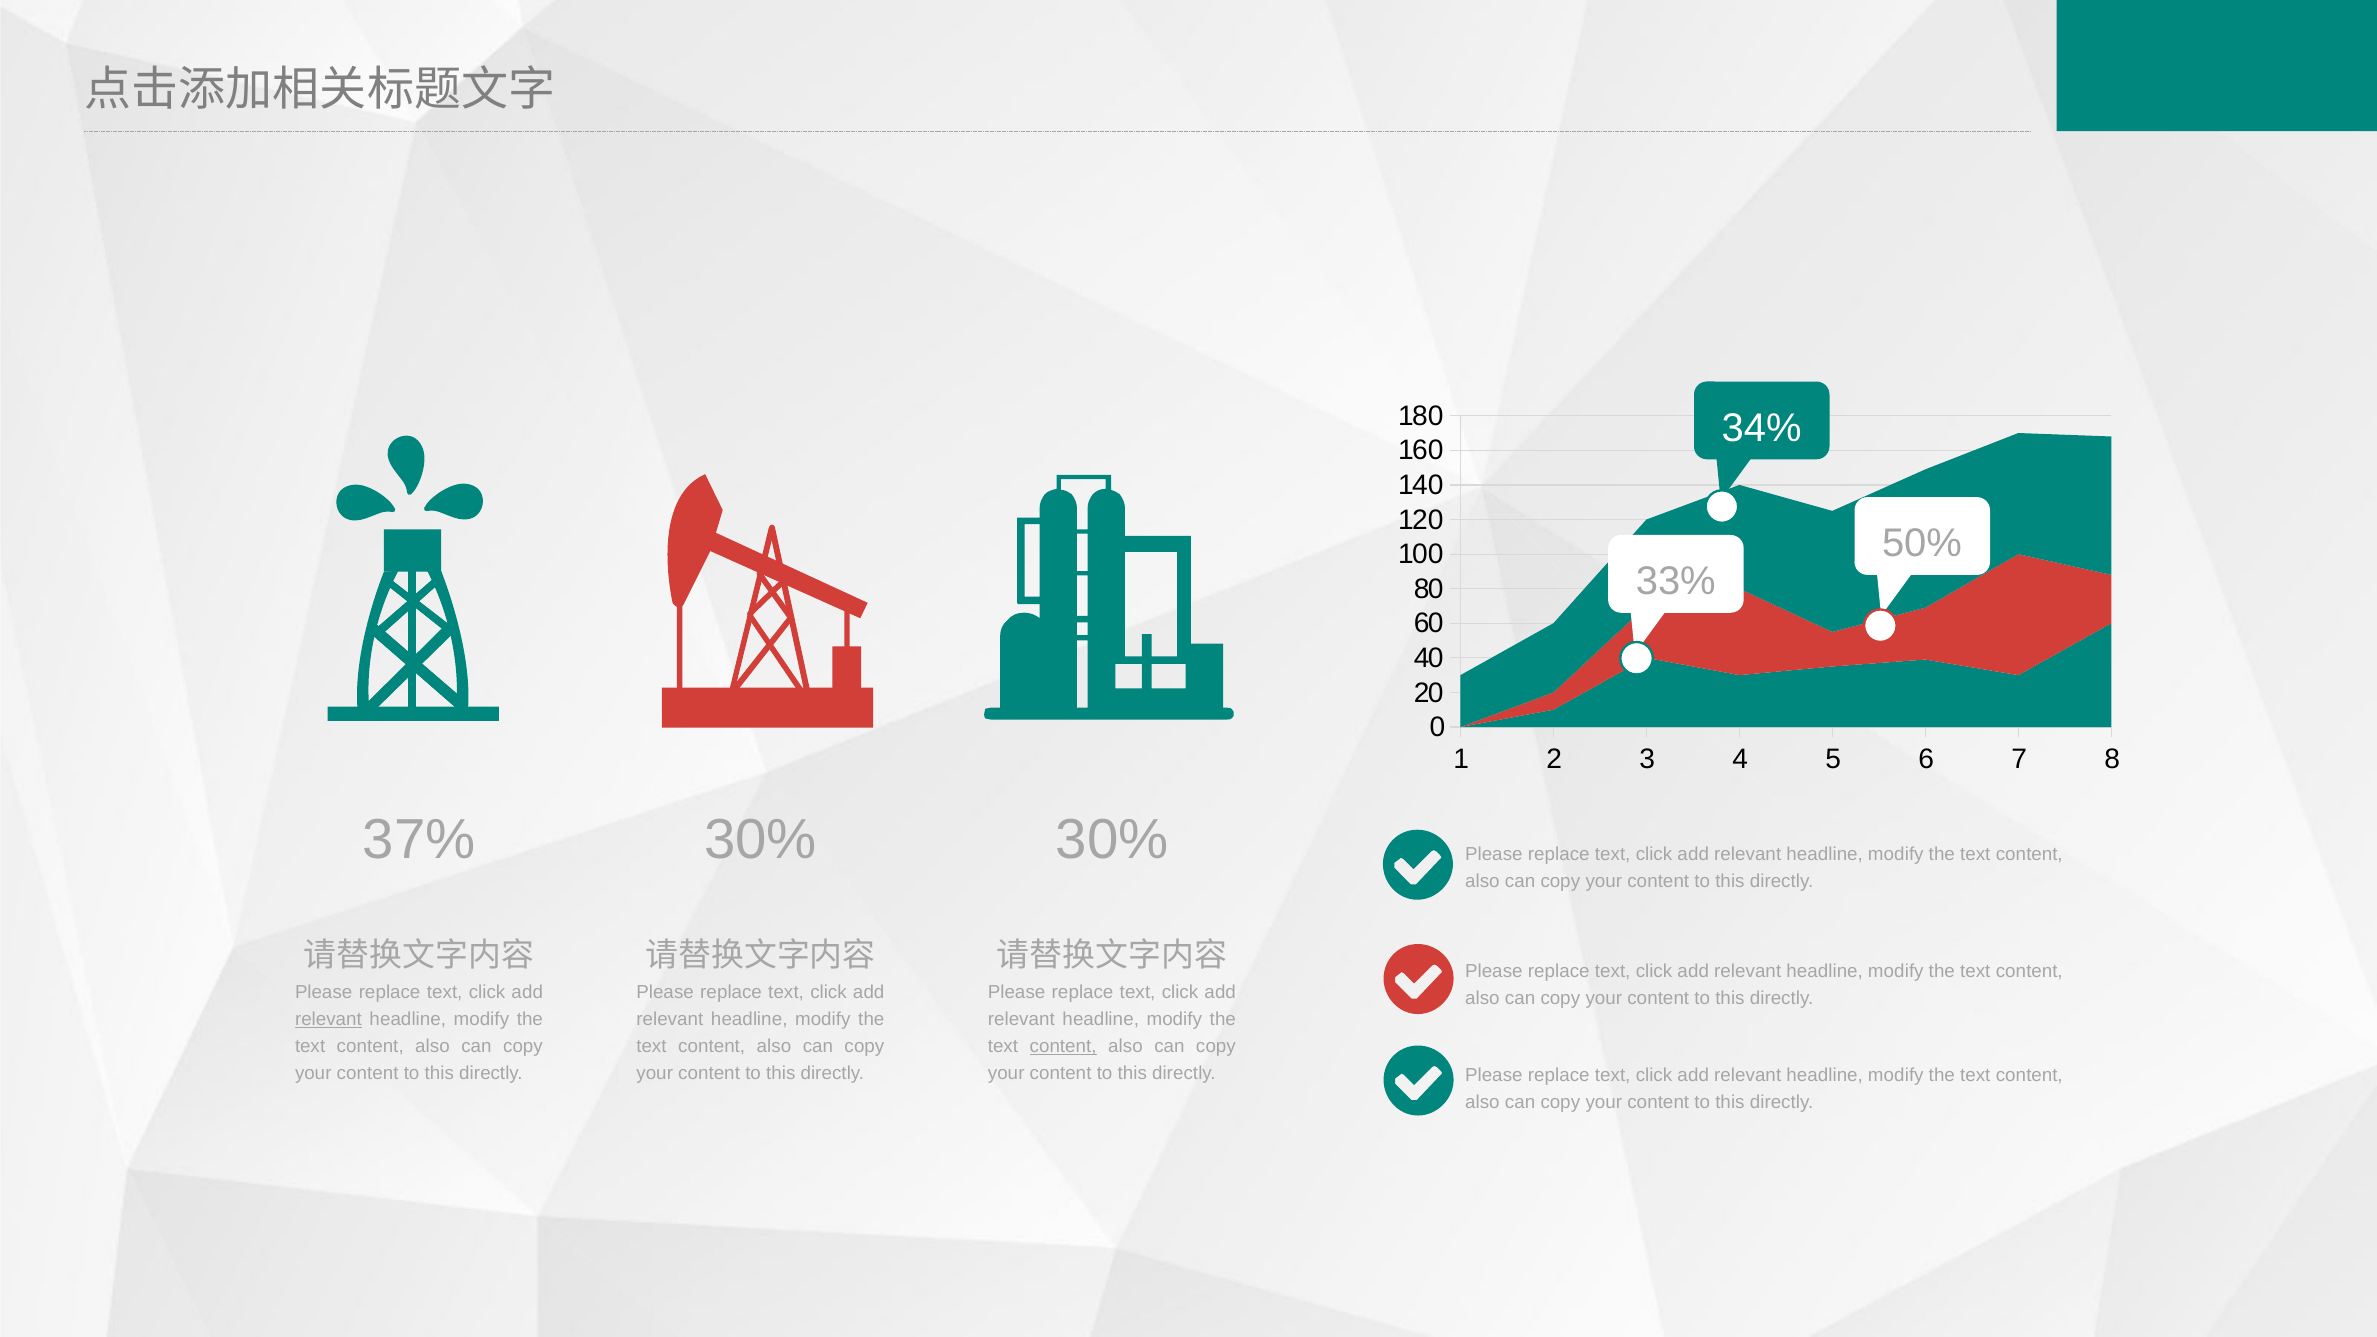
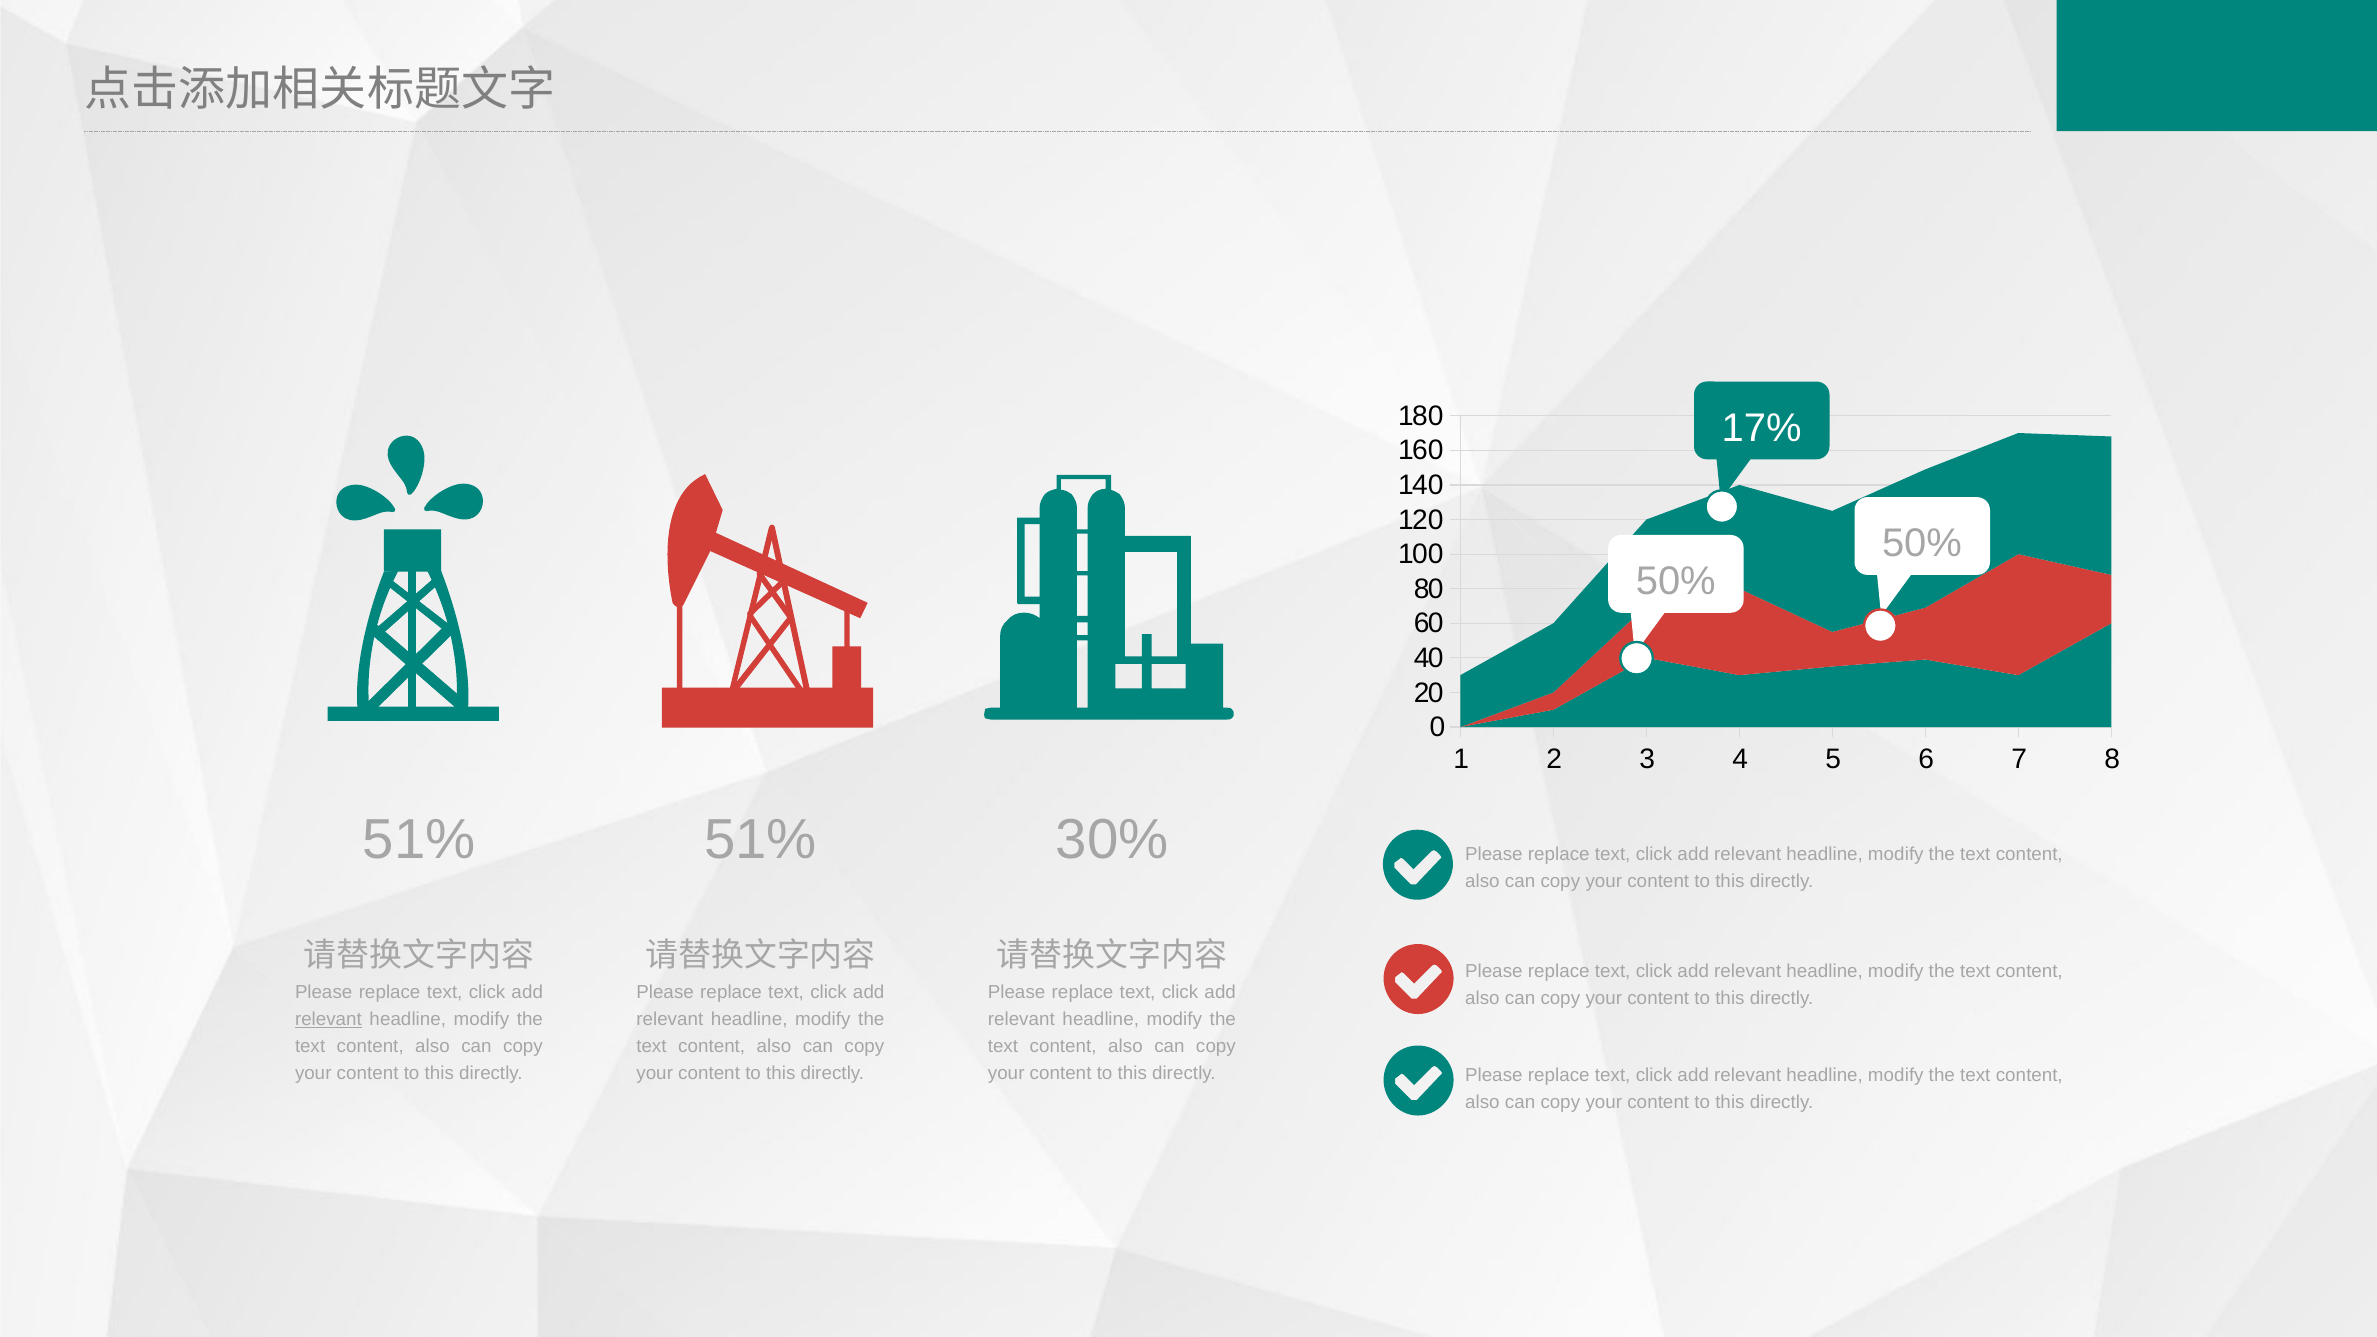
34%: 34% -> 17% (1762, 428)
33%: 33% -> 50% (1676, 581)
37%: 37% -> 51% (419, 840)
30%: 30% -> 51% (761, 840)
content underline: present -> none (1063, 1046)
